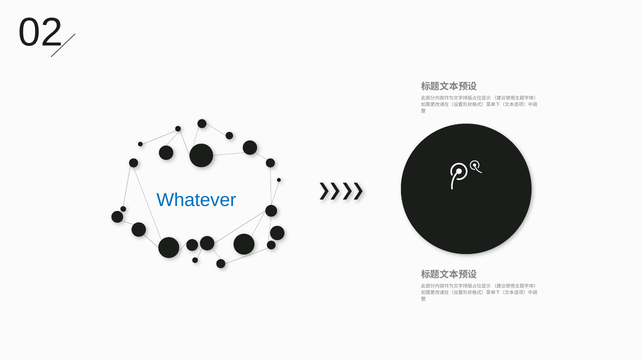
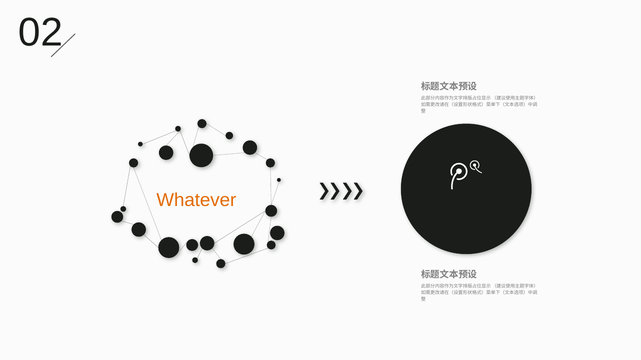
Whatever colour: blue -> orange (196, 200)
